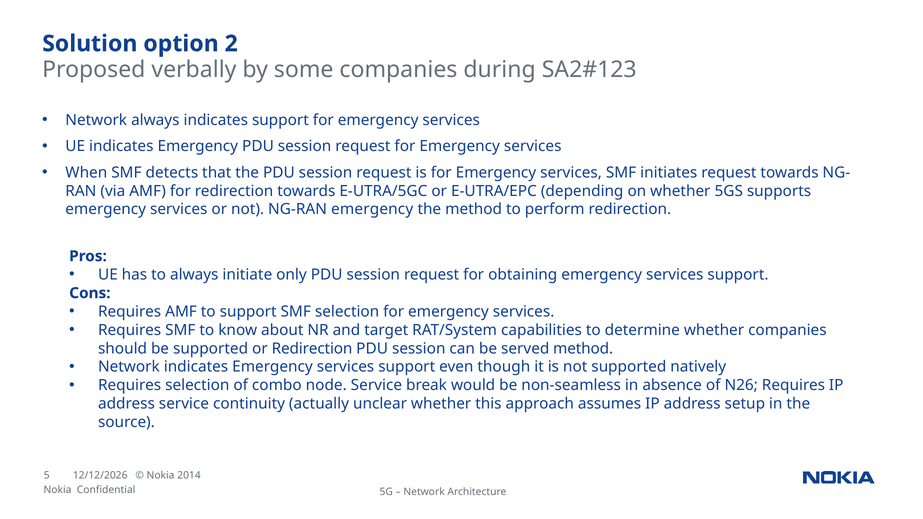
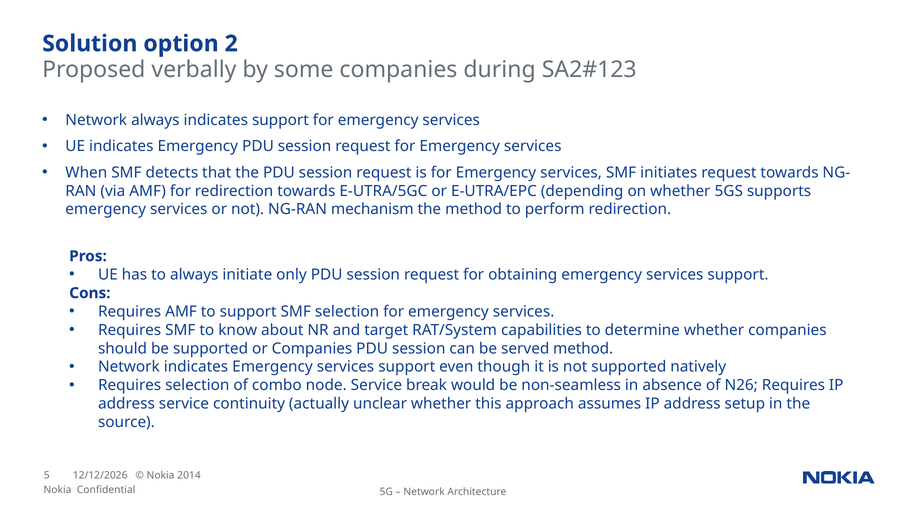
NG-RAN emergency: emergency -> mechanism (372, 209)
or Redirection: Redirection -> Companies (312, 349)
